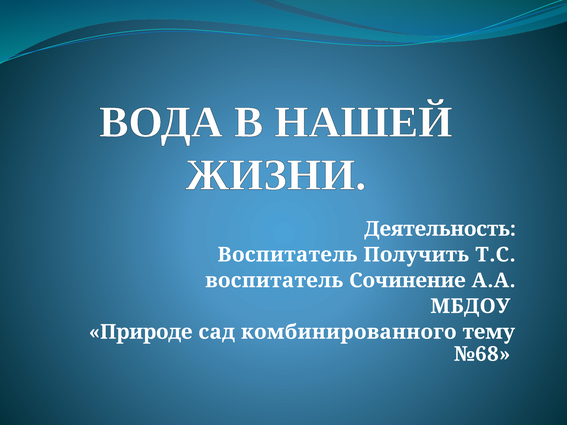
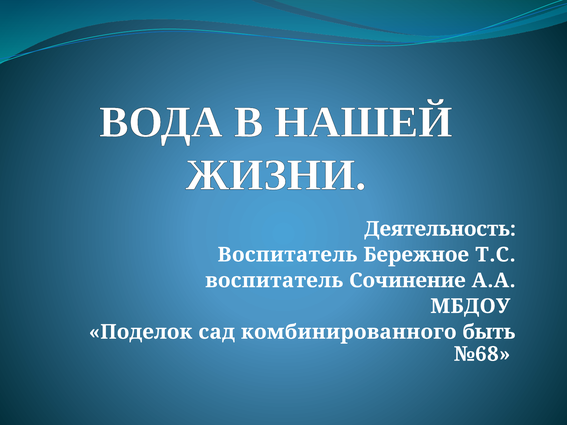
Получить: Получить -> Бережное (416, 255)
Природе: Природе -> Поделок (140, 332)
тему: тему -> быть (489, 332)
